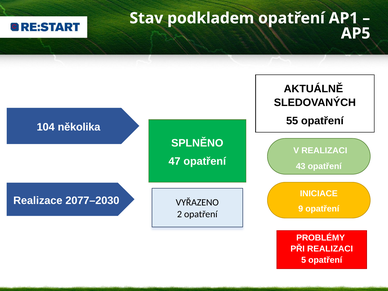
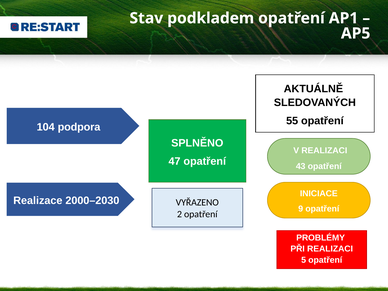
několika: několika -> podpora (79, 127)
2077–2030: 2077–2030 -> 2000–2030 (92, 200)
